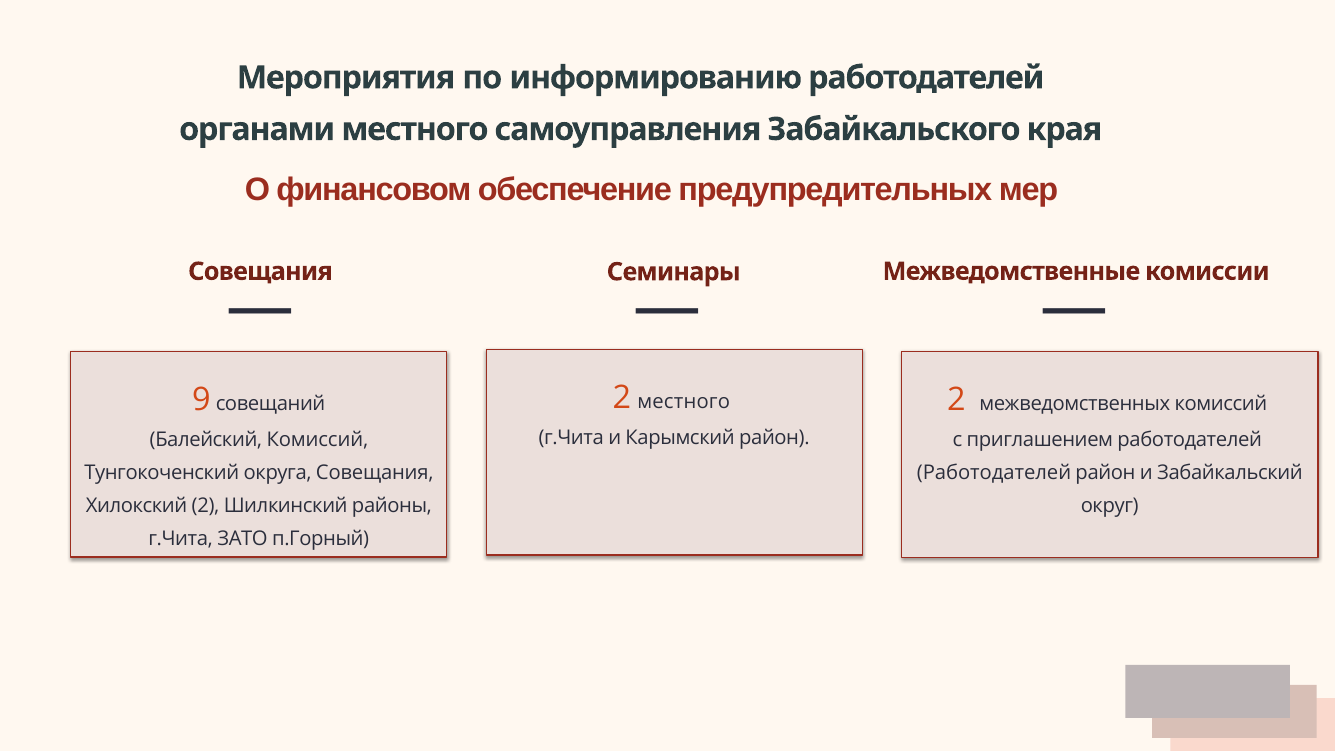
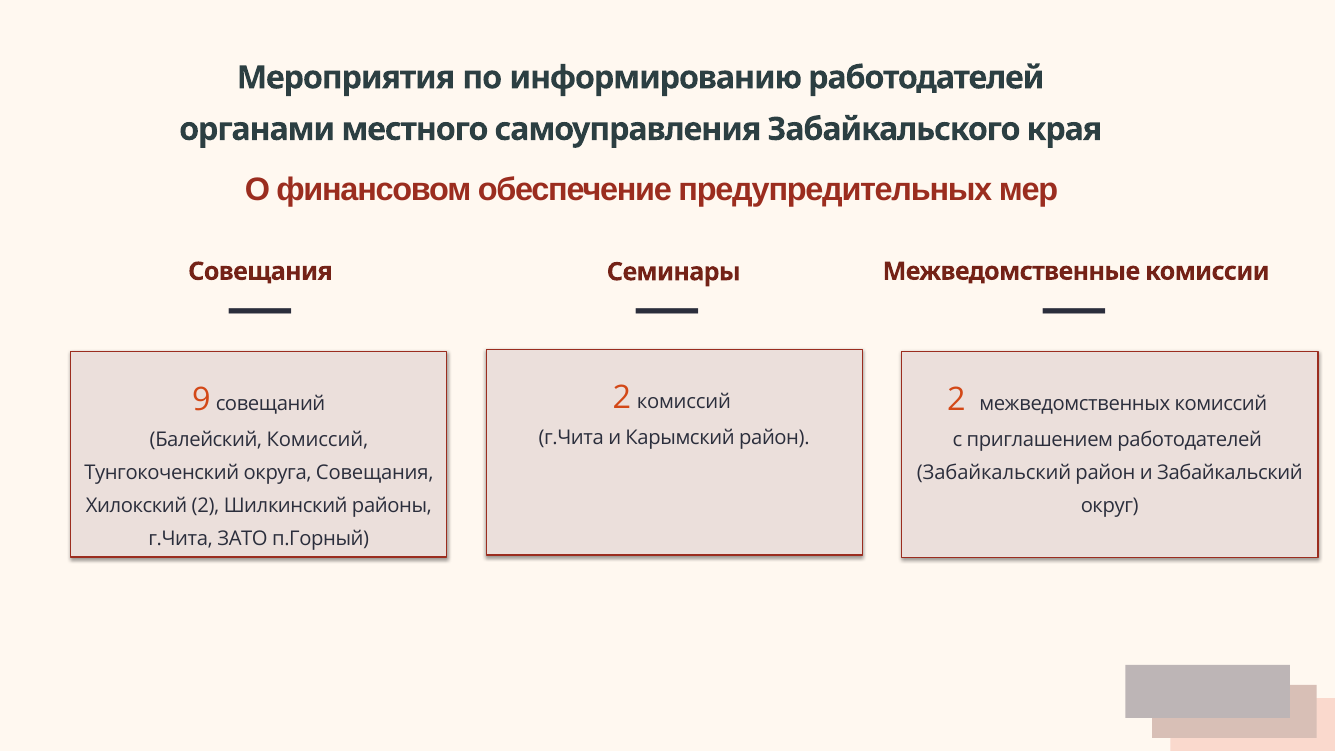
2 местного: местного -> комиссий (684, 402)
Работодателей: Работодателей -> Забайкальский (994, 473)
